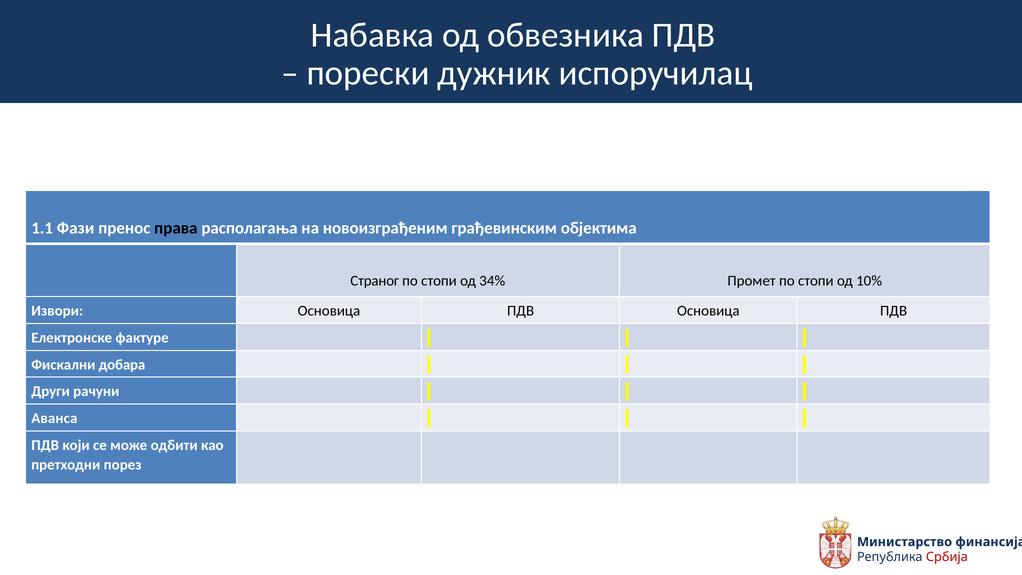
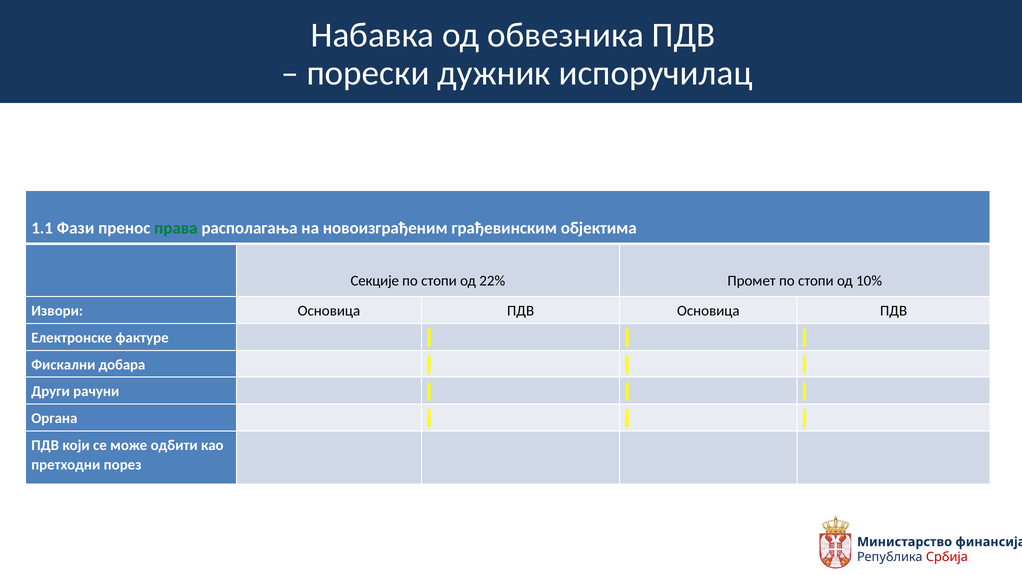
права colour: black -> green (176, 228)
Страног: Страног -> Секције (375, 281)
34%: 34% -> 22% (492, 281)
Аванса: Аванса -> Органа (54, 418)
